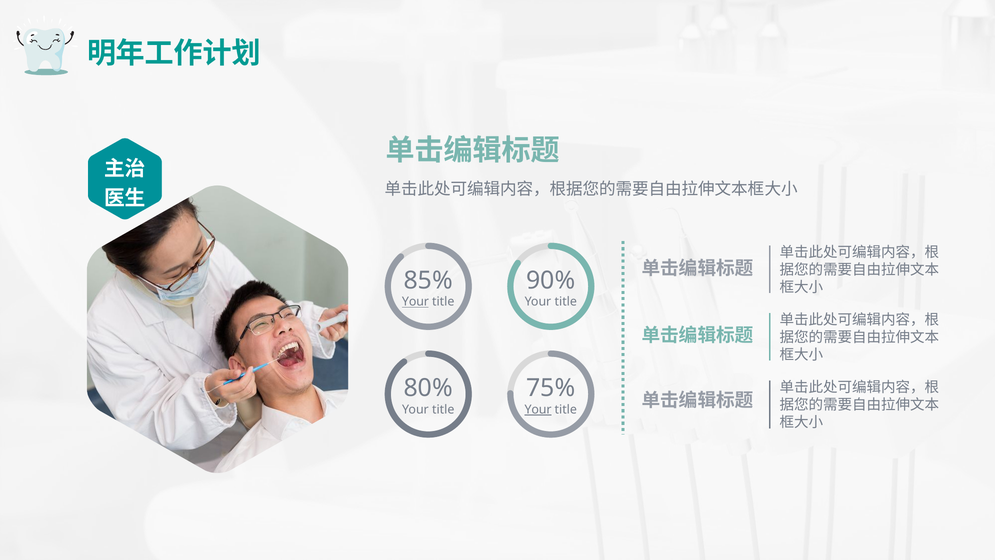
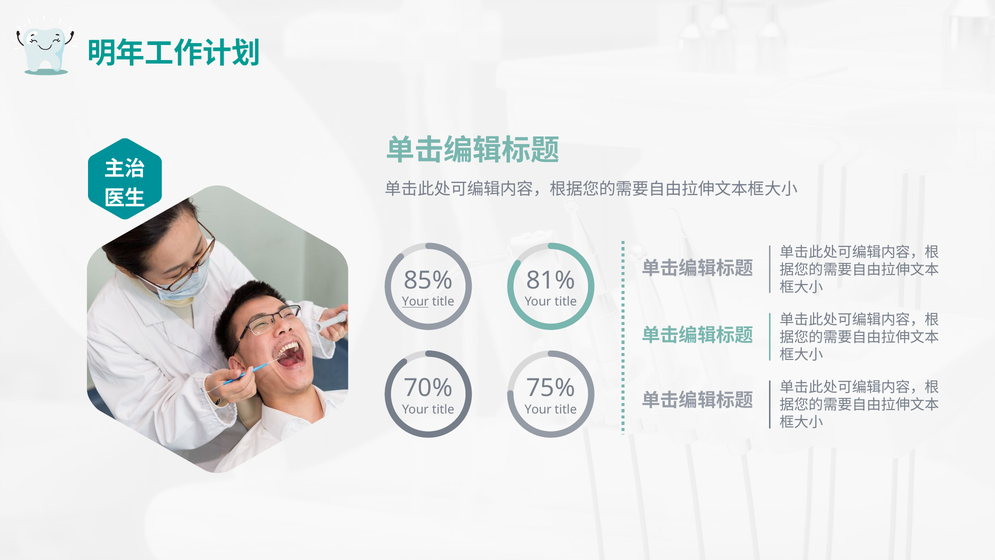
90%: 90% -> 81% (551, 280)
80%: 80% -> 70% (428, 388)
Your underline: present -> none (538, 409)
